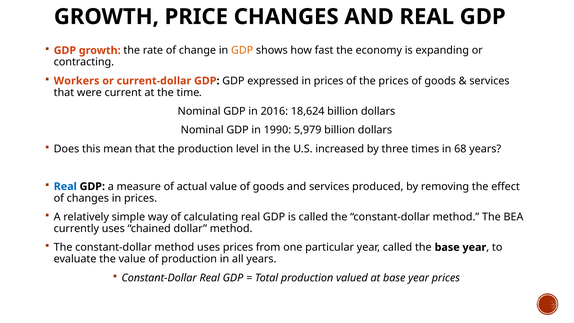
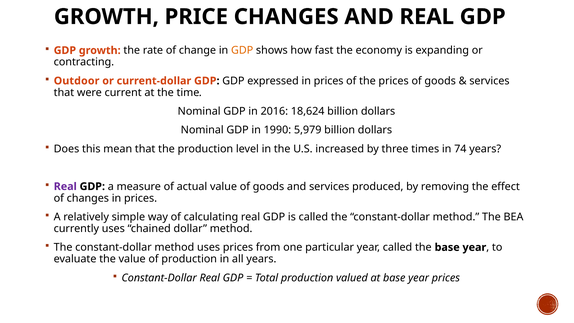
Workers: Workers -> Outdoor (77, 81)
68: 68 -> 74 (460, 149)
Real colour: blue -> purple (65, 186)
